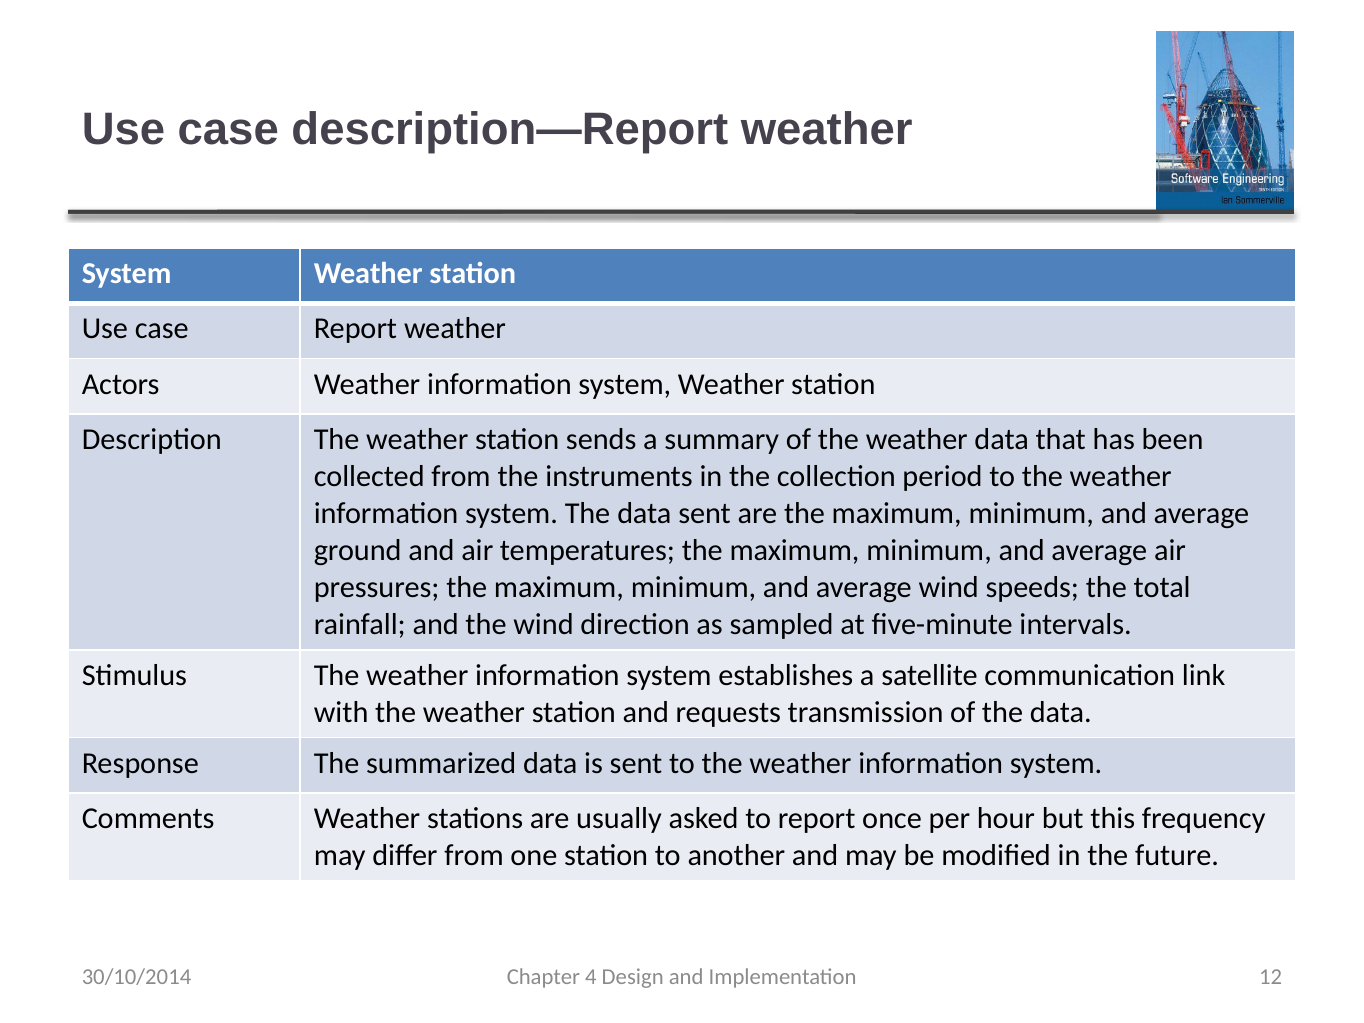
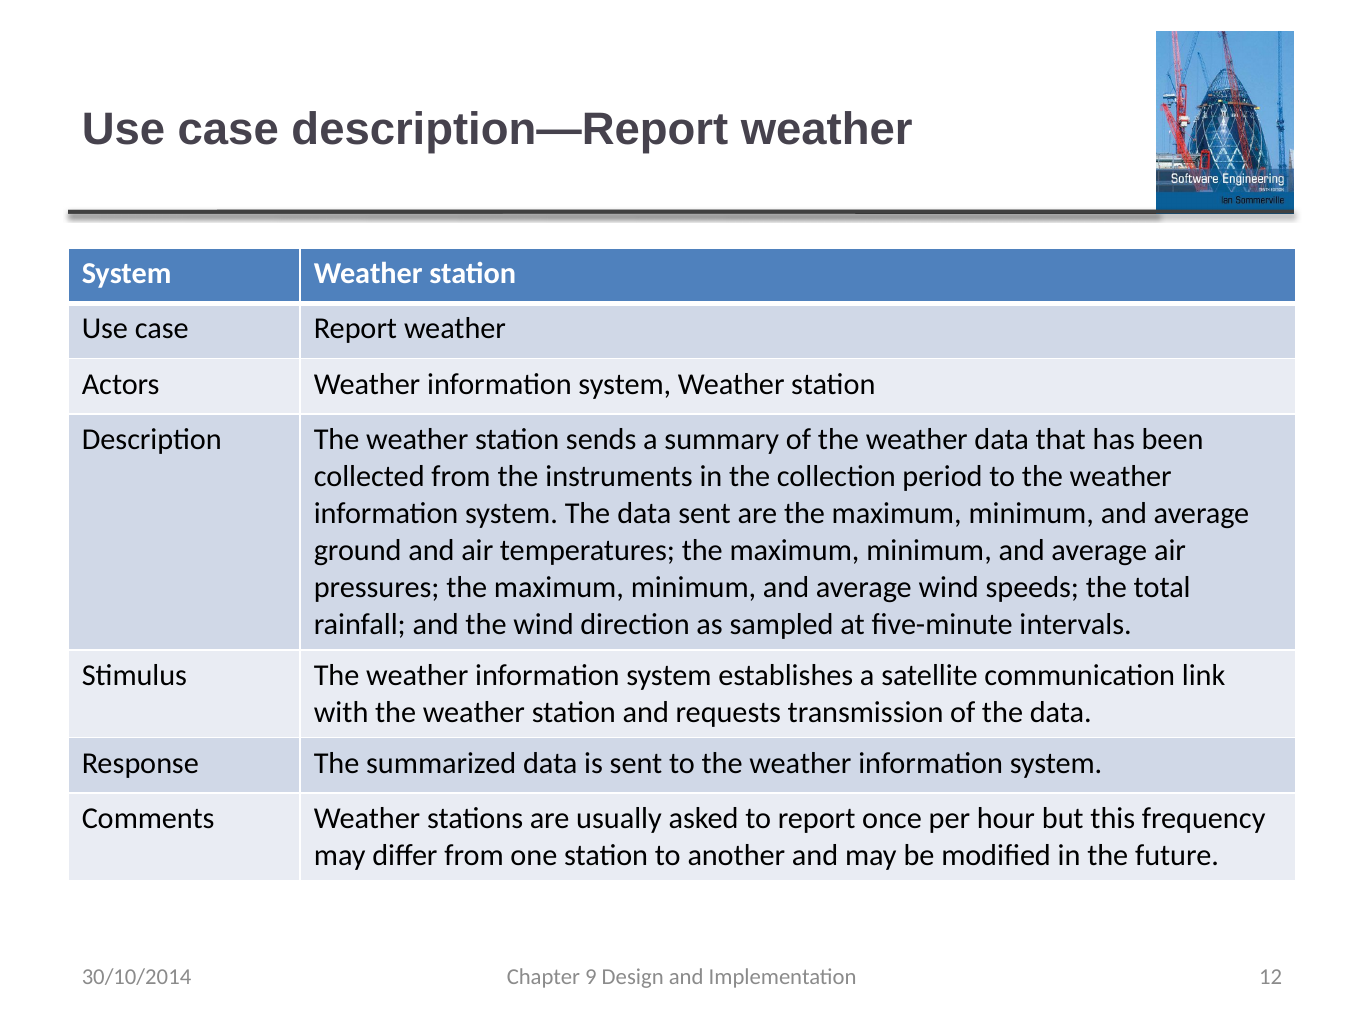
4: 4 -> 9 (591, 977)
